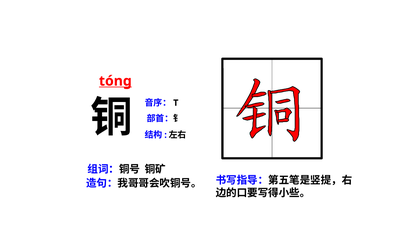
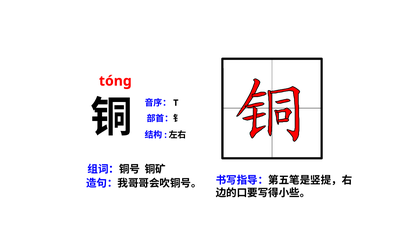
tóng underline: present -> none (115, 81)
